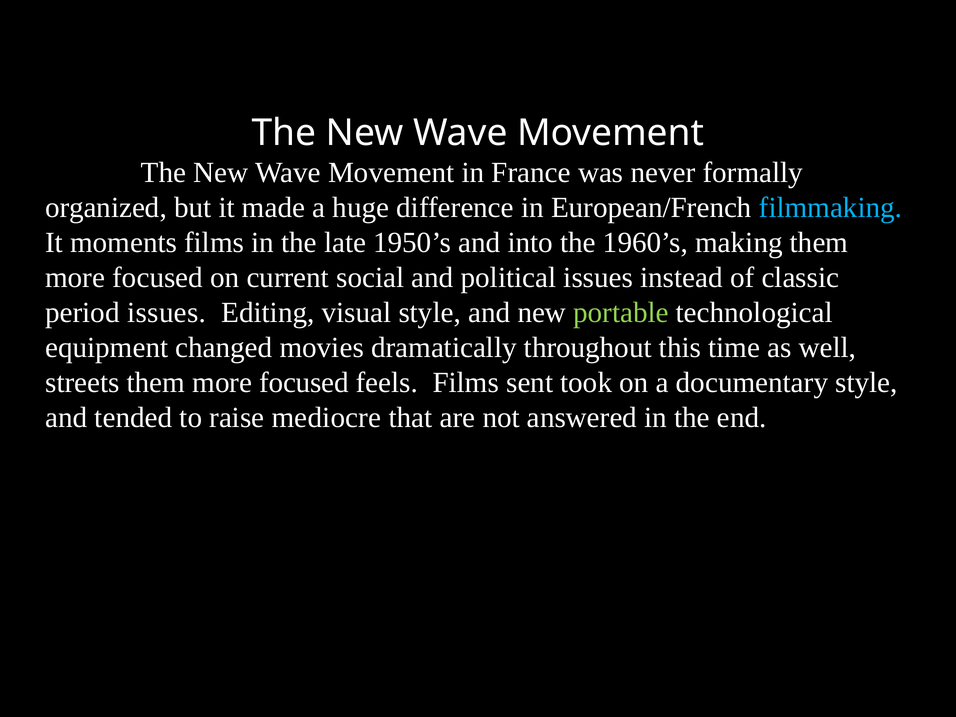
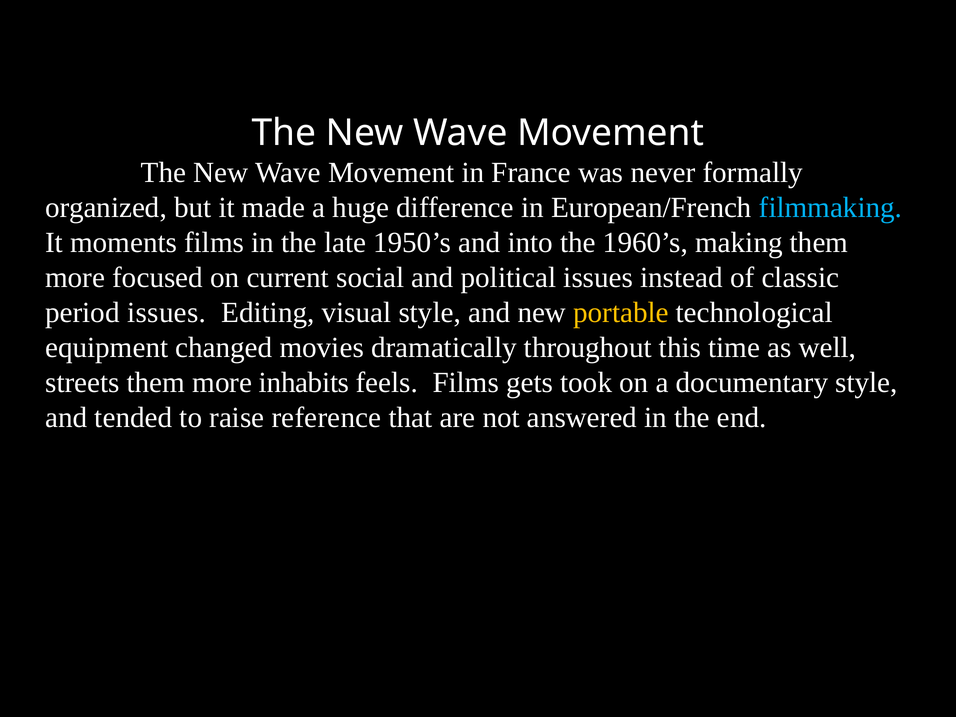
portable colour: light green -> yellow (621, 313)
focused: focused -> inhabits (304, 383)
sent: sent -> gets (530, 383)
mediocre: mediocre -> reference (326, 418)
